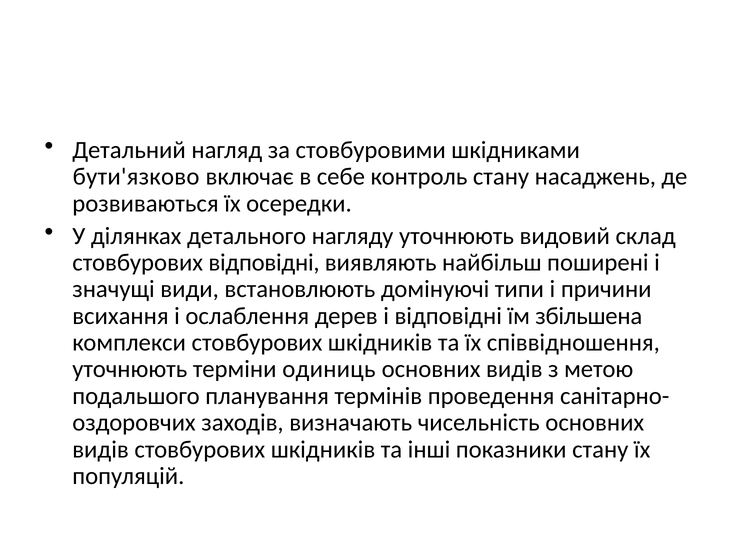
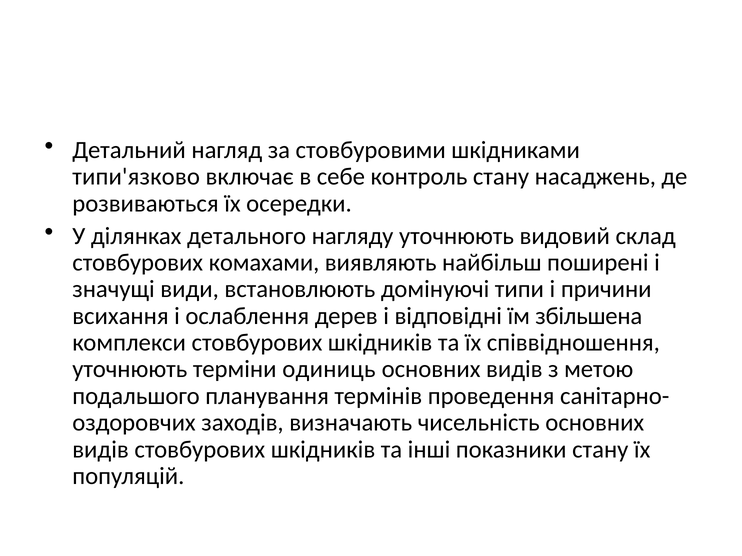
бути'язково: бути'язково -> типи'язково (136, 177)
стовбурових відповідні: відповідні -> комахами (264, 263)
